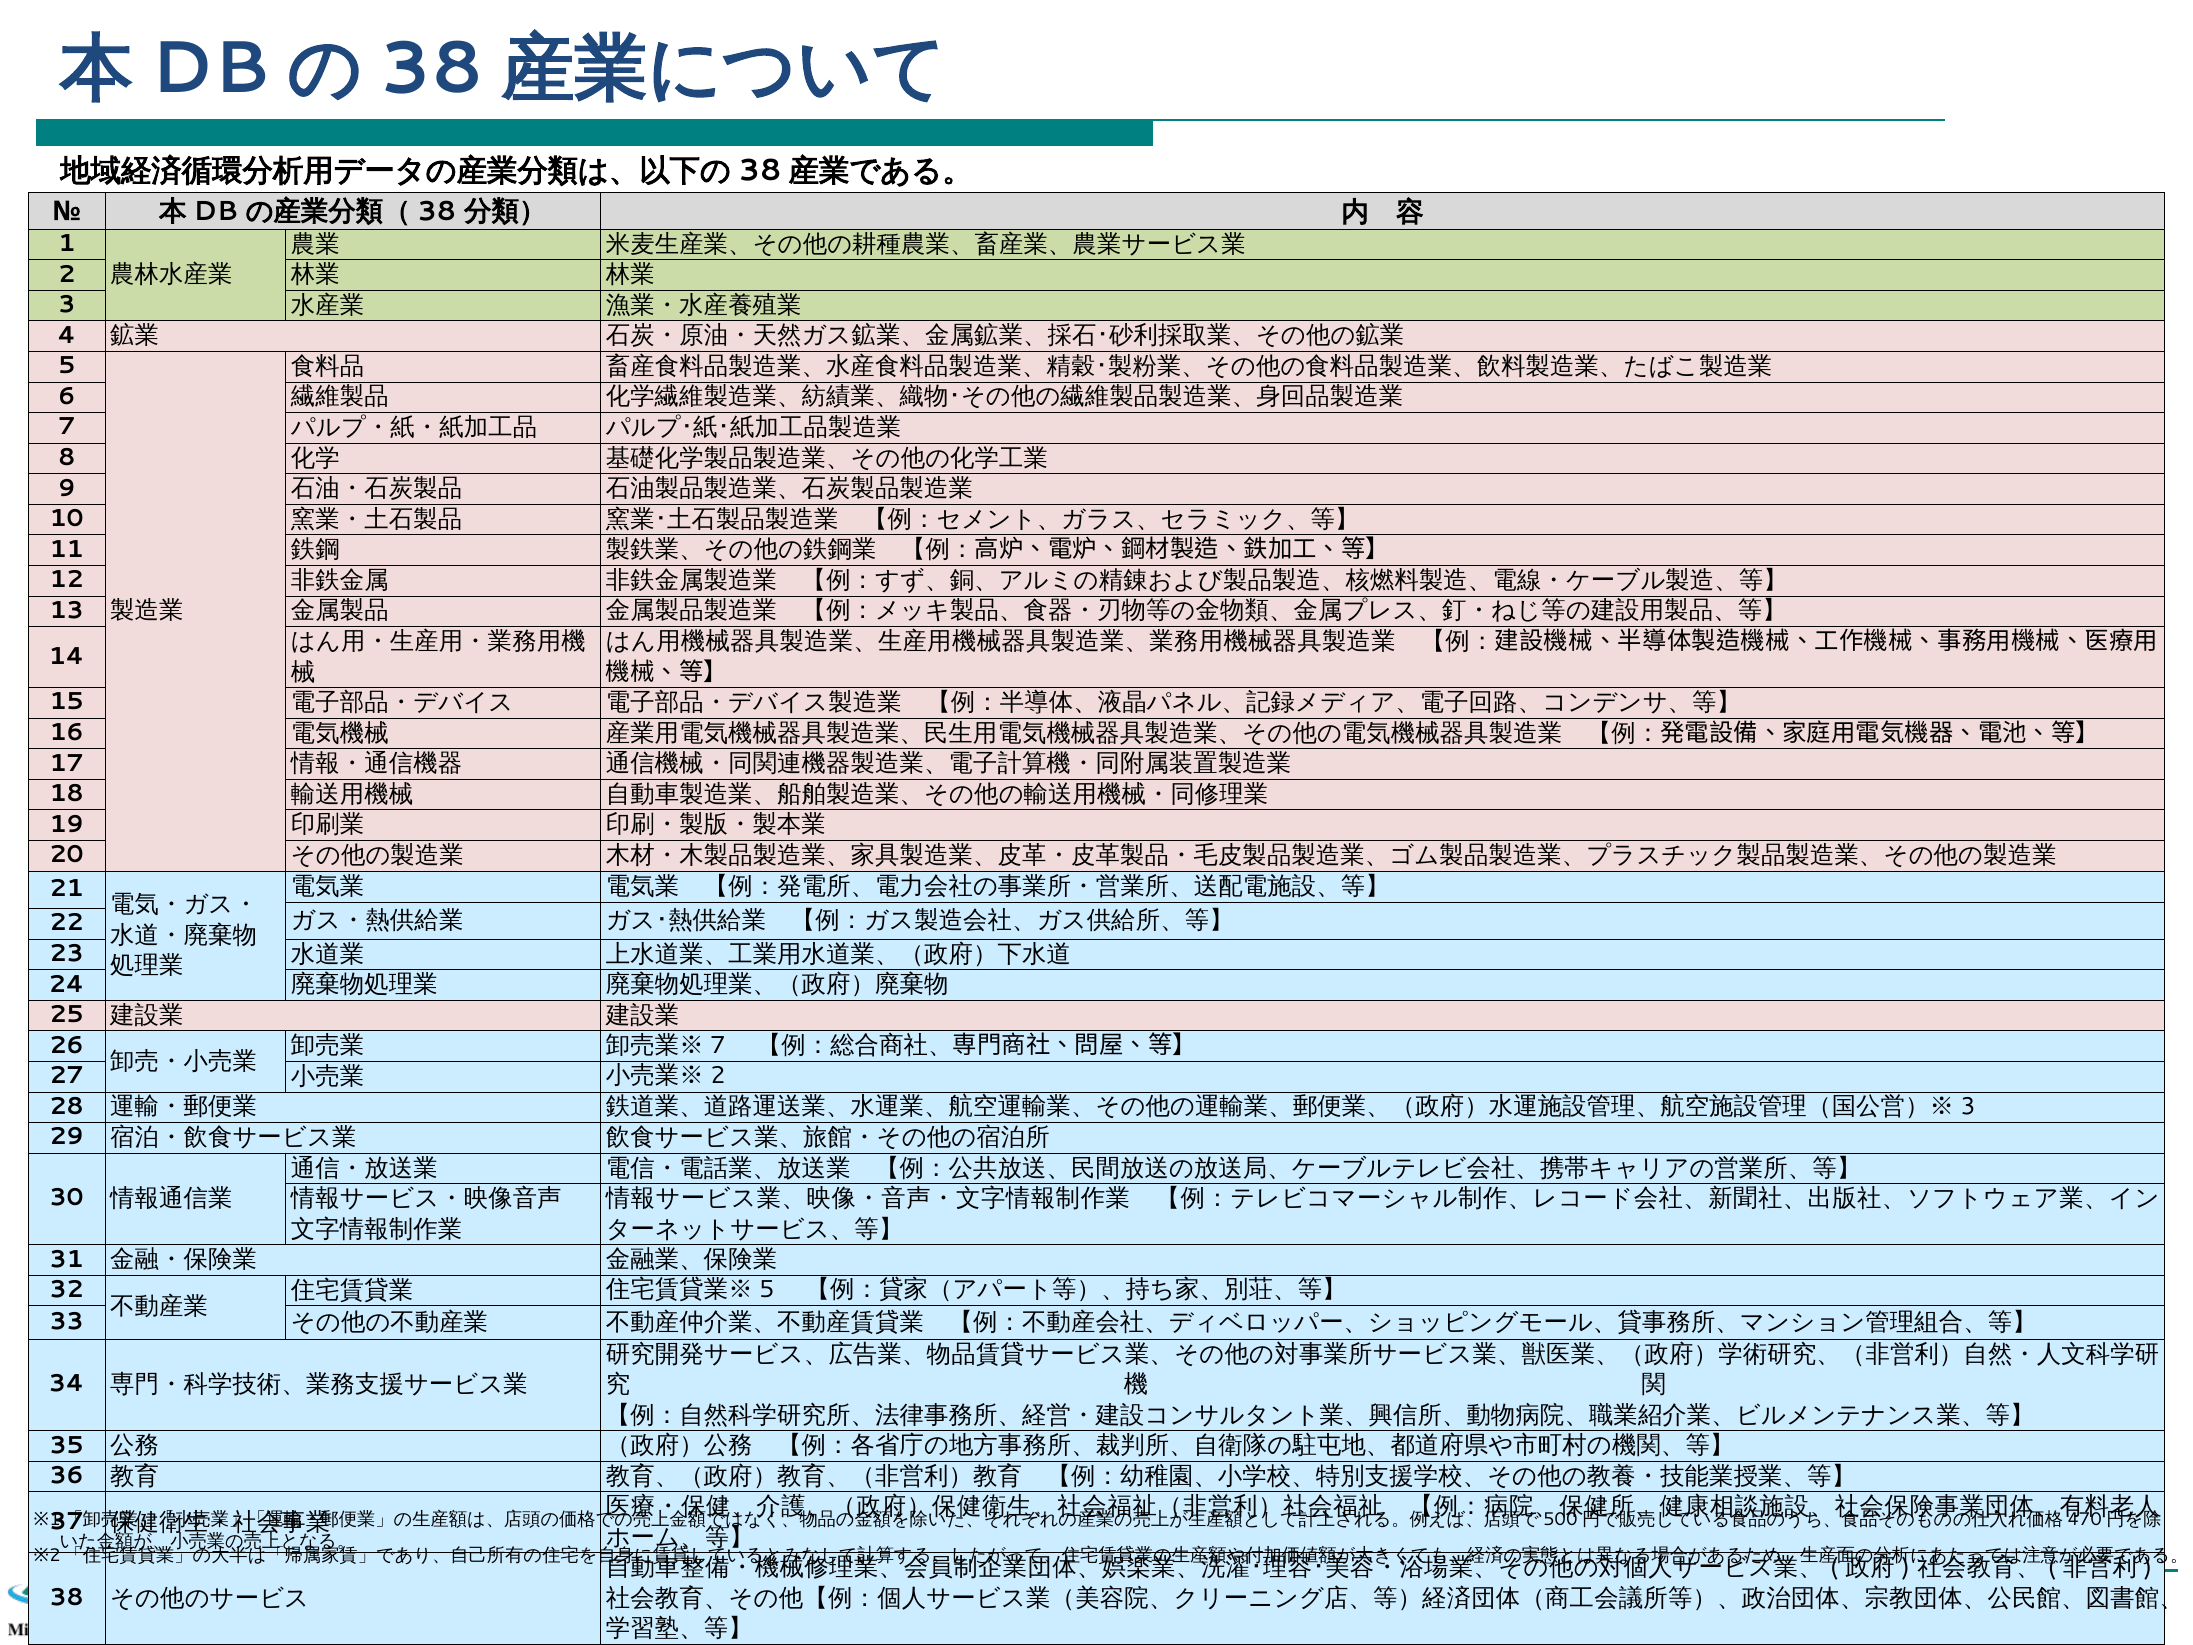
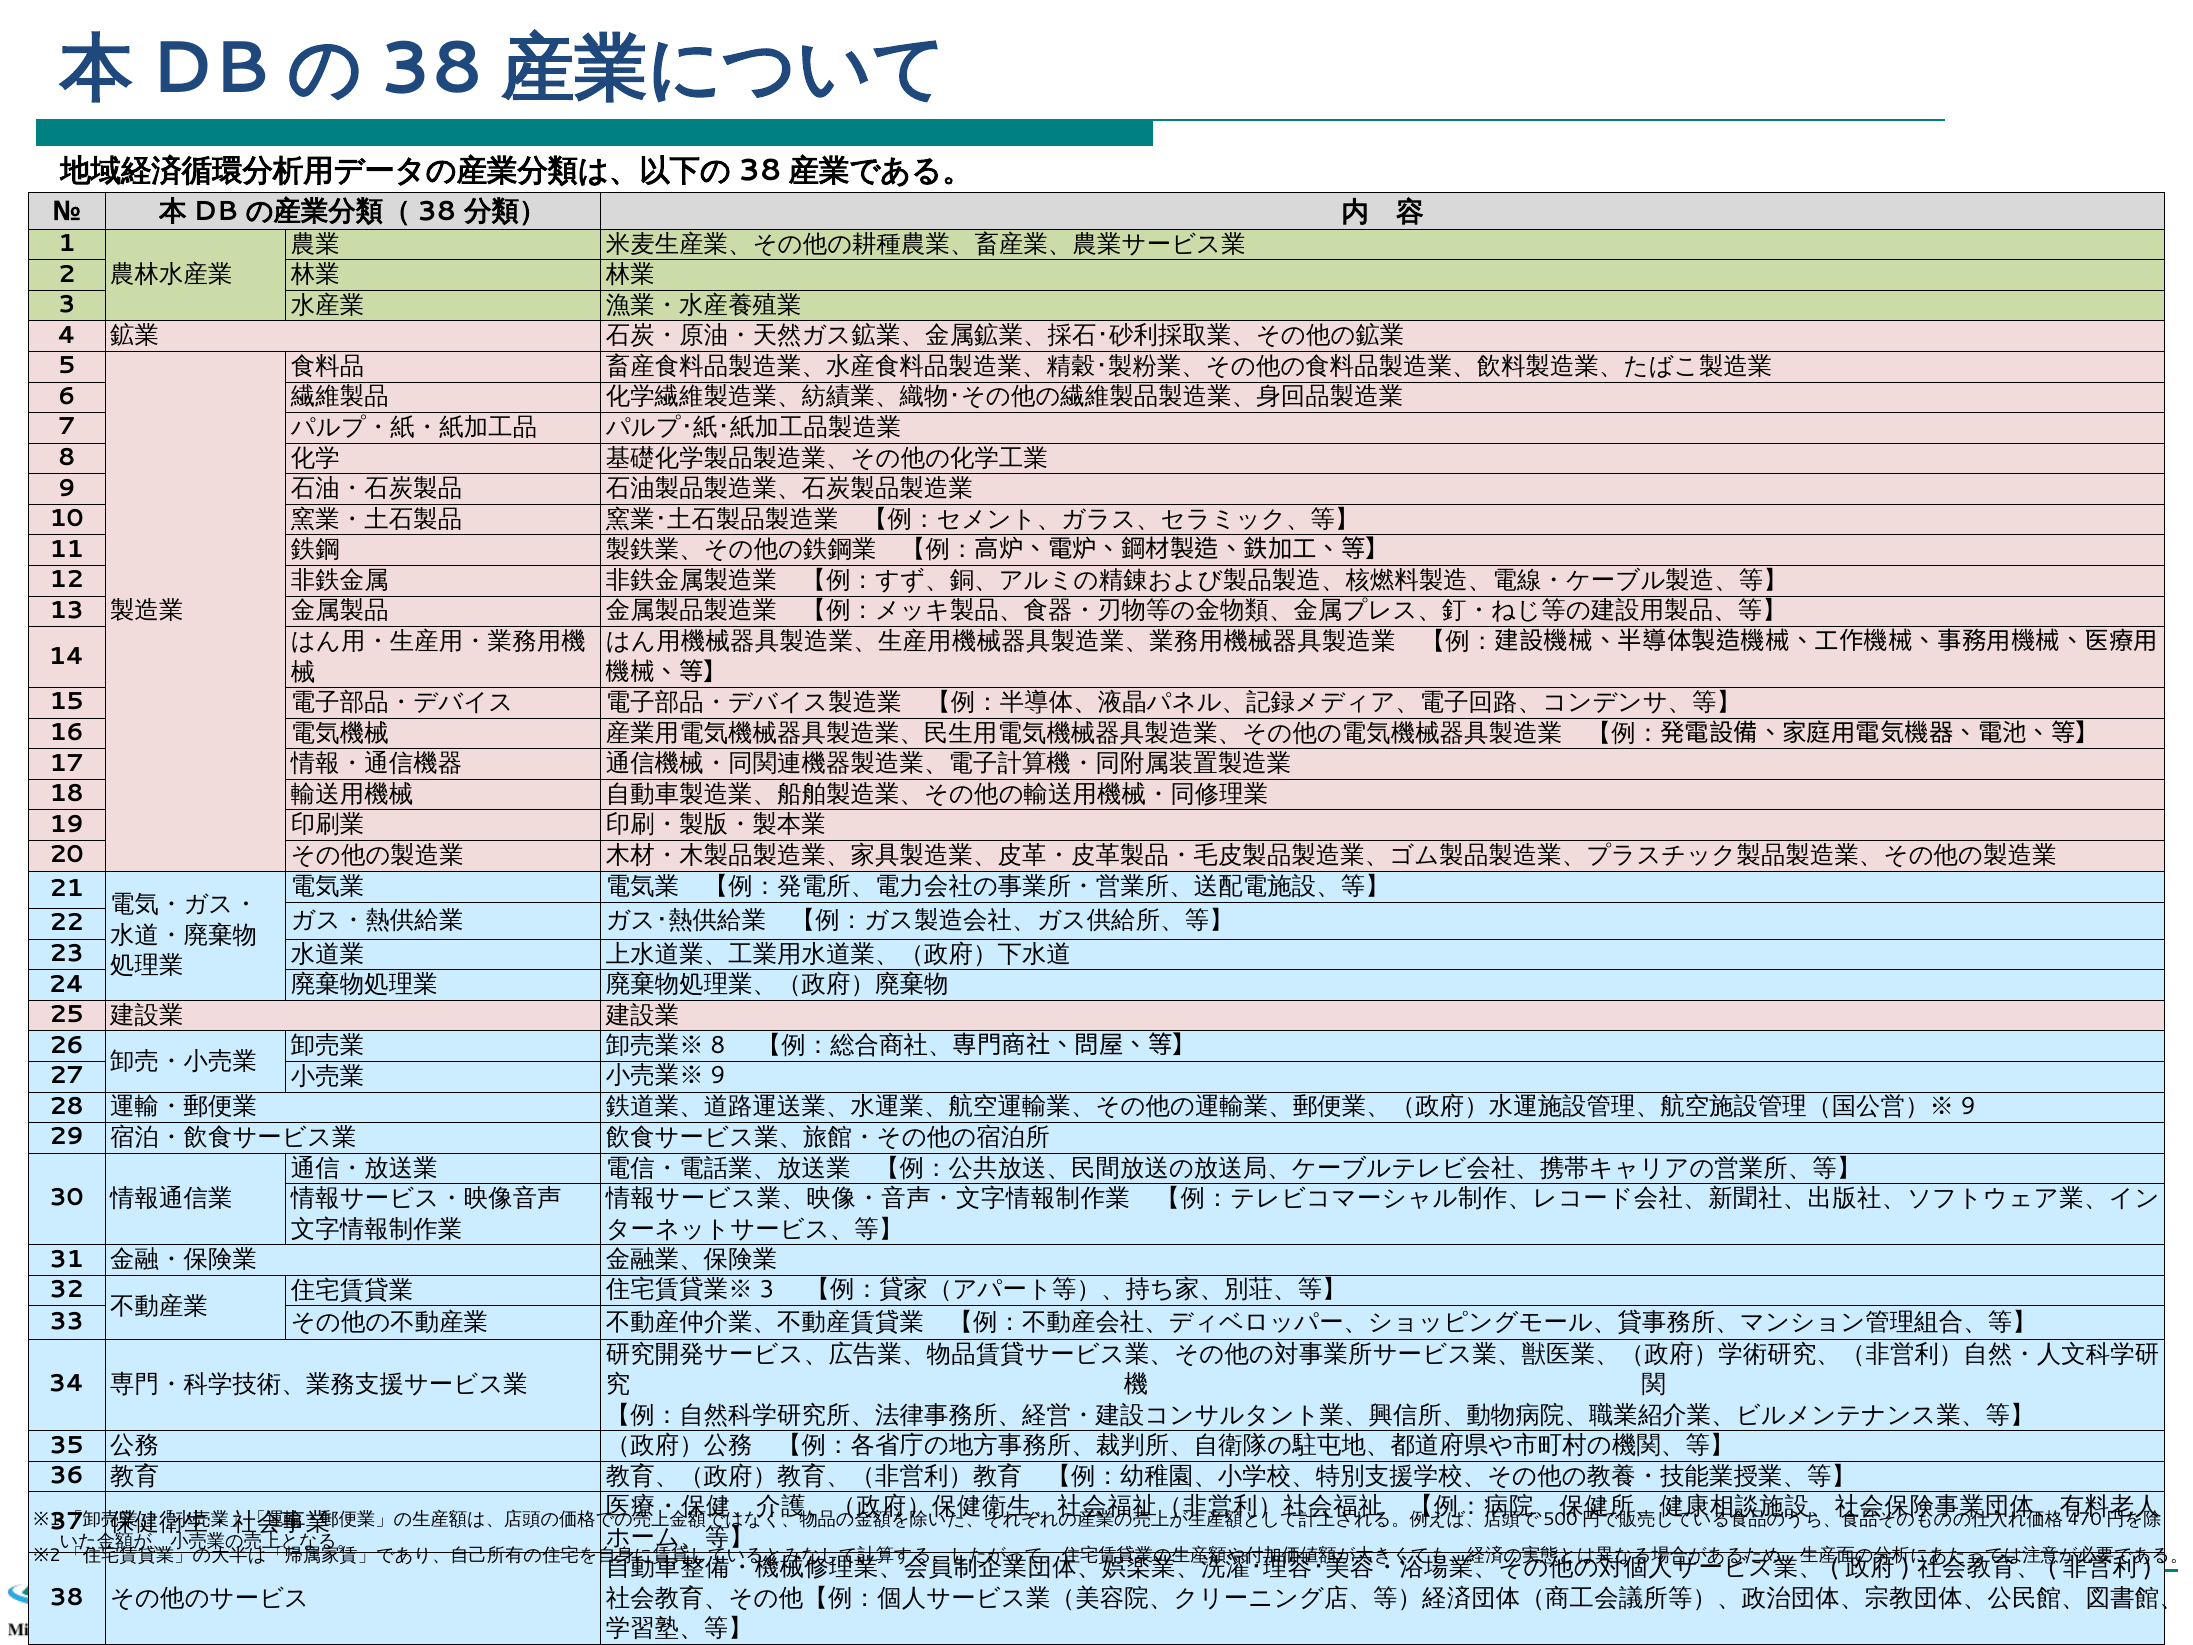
7: 7 -> 8 (718, 1045)
2: 2 -> 9 (718, 1076)
3: 3 -> 9 (1968, 1106)
5: 5 -> 3 (767, 1289)
